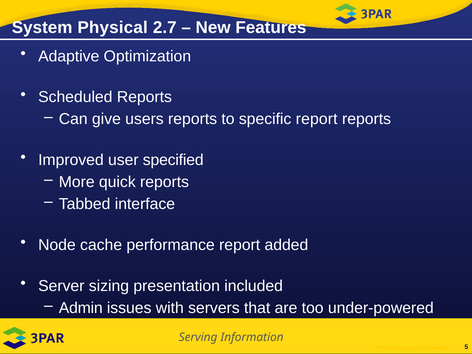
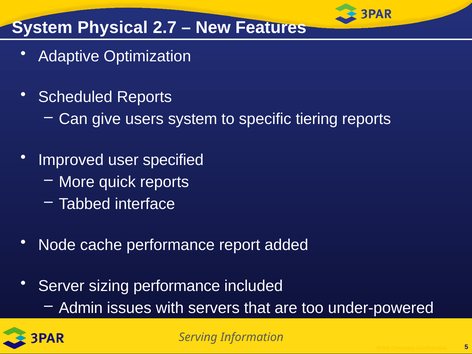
users reports: reports -> system (193, 119)
specific report: report -> tiering (317, 119)
sizing presentation: presentation -> performance (177, 286)
